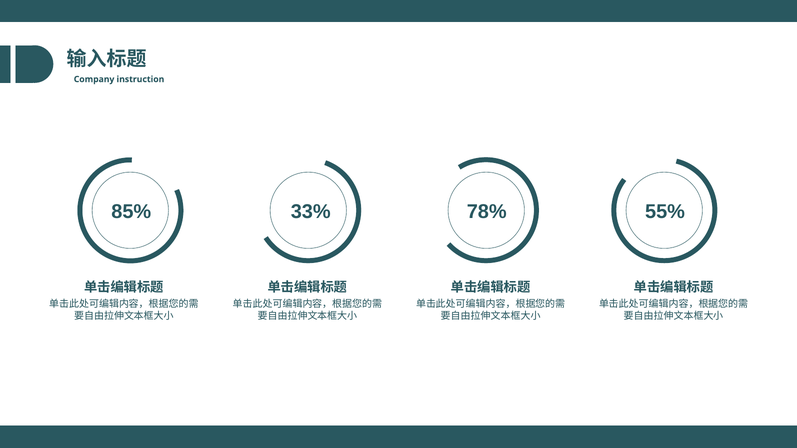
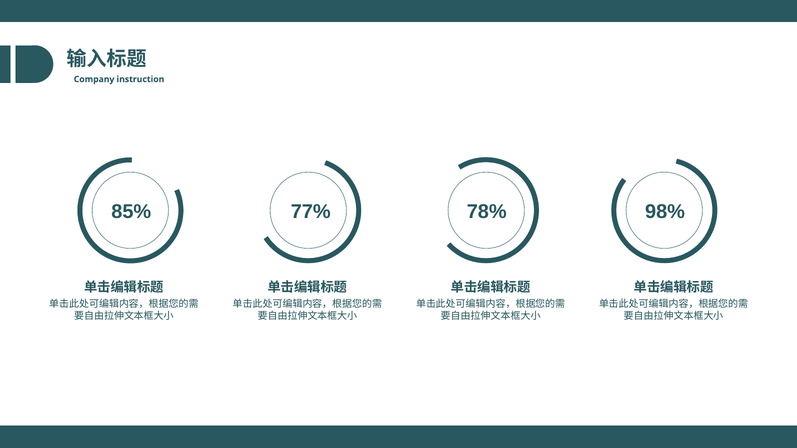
33%: 33% -> 77% (311, 212)
55%: 55% -> 98% (665, 212)
